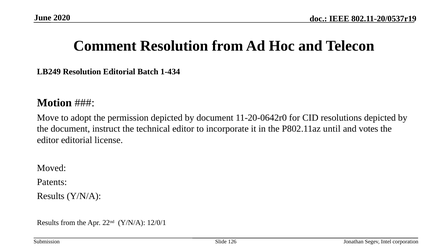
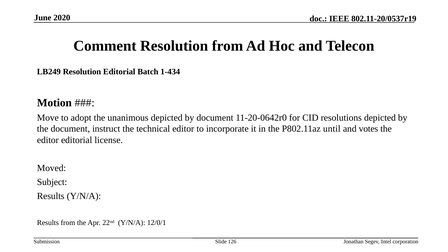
permission: permission -> unanimous (128, 118)
Patents: Patents -> Subject (52, 182)
